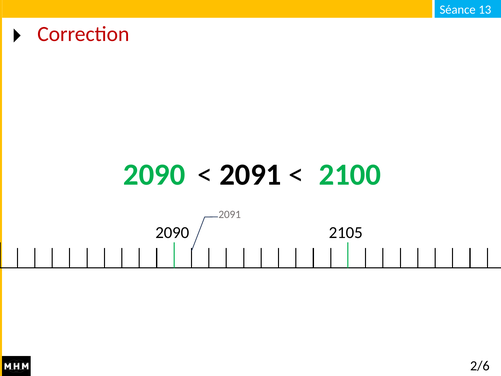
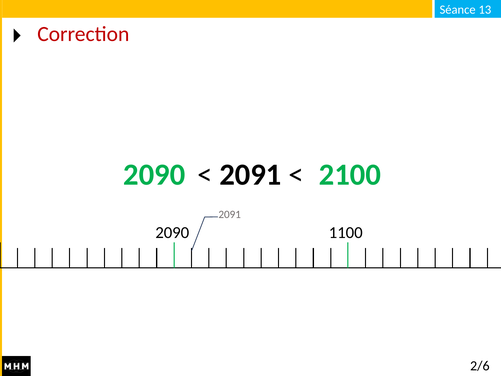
2105: 2105 -> 1100 (346, 233)
